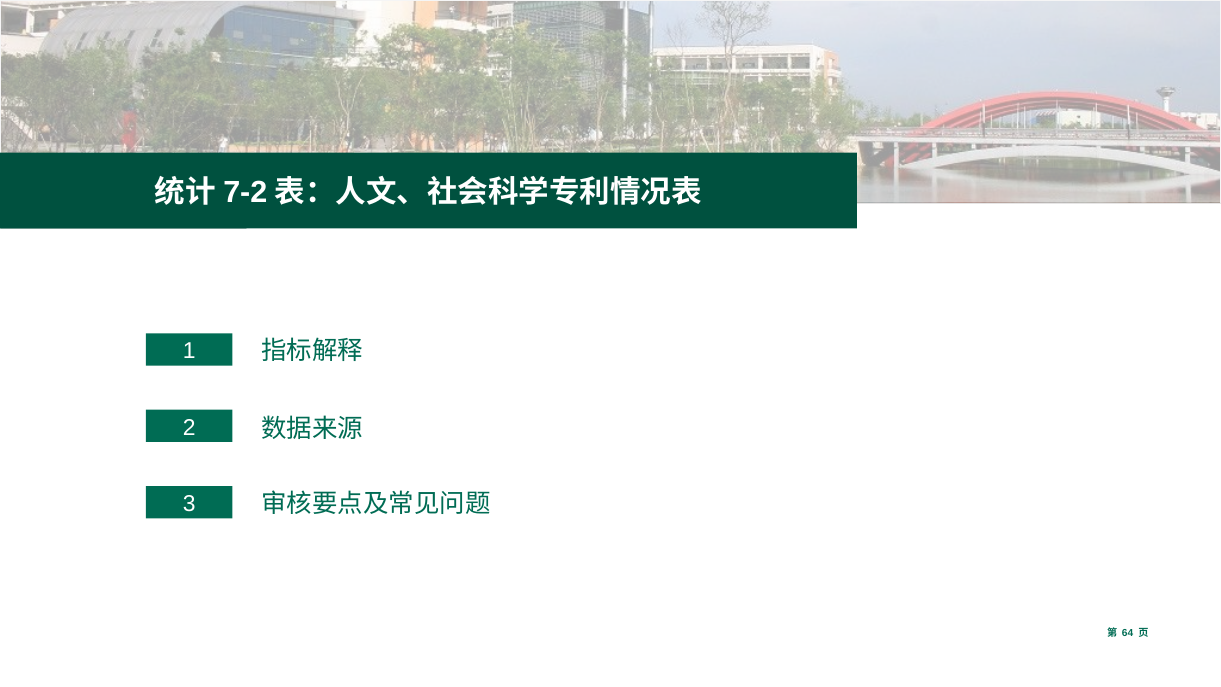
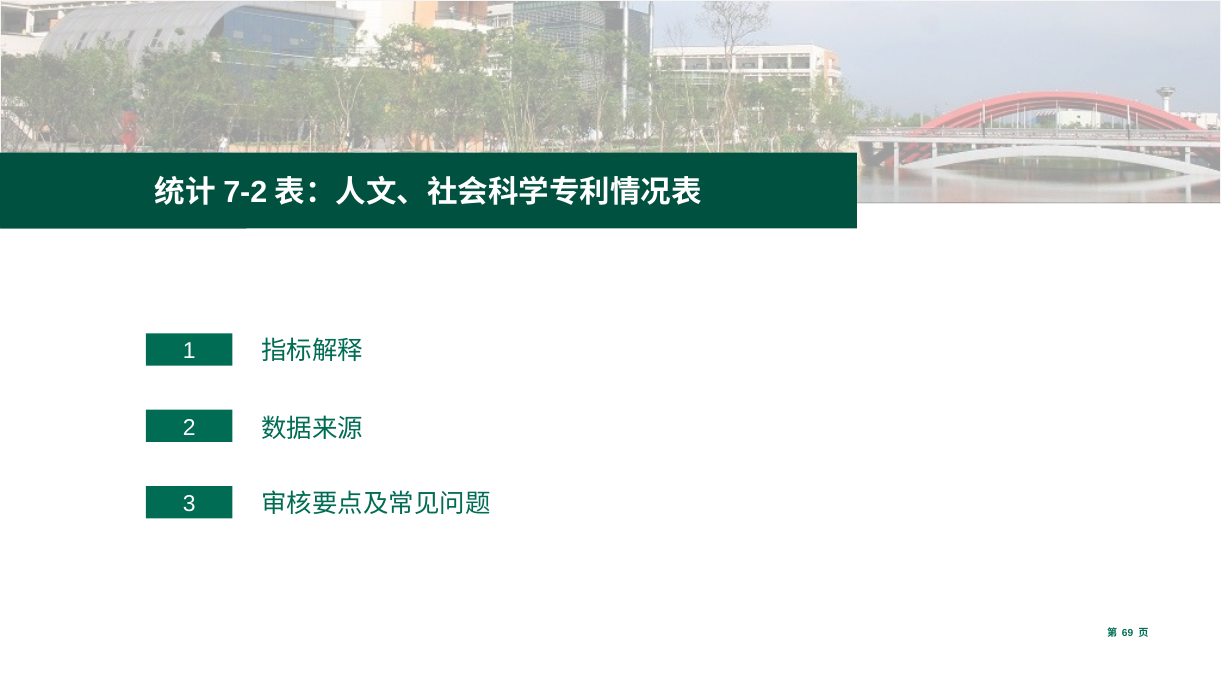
64: 64 -> 69 (1128, 633)
